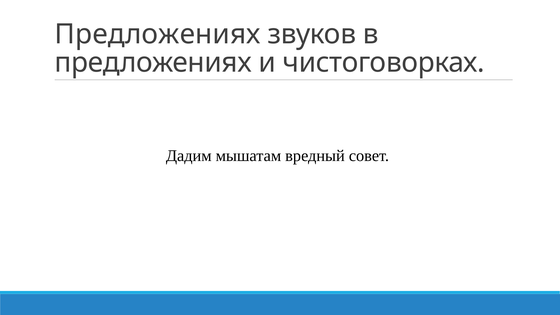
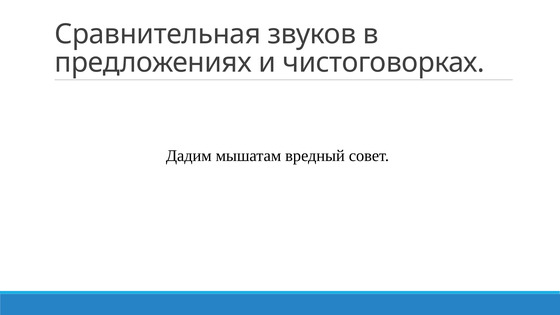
Предложениях: Предложениях -> Сравнительная (158, 34)
